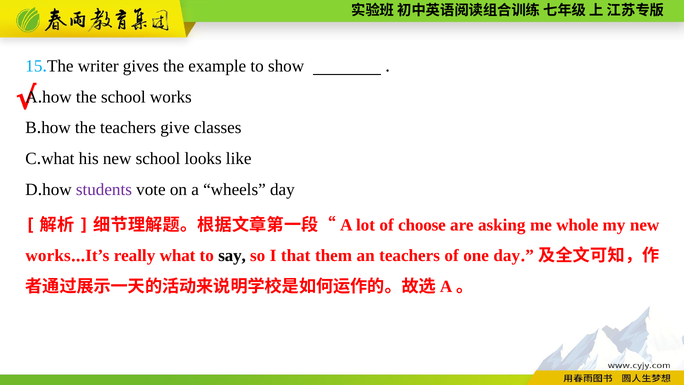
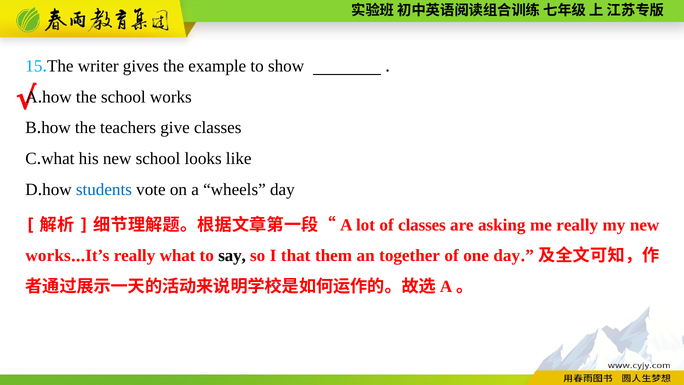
students colour: purple -> blue (104, 189)
of choose: choose -> classes (422, 225)
me whole: whole -> really (577, 225)
an teachers: teachers -> together (410, 256)
